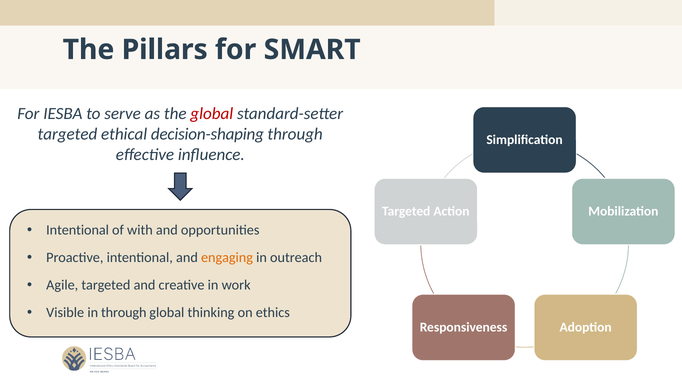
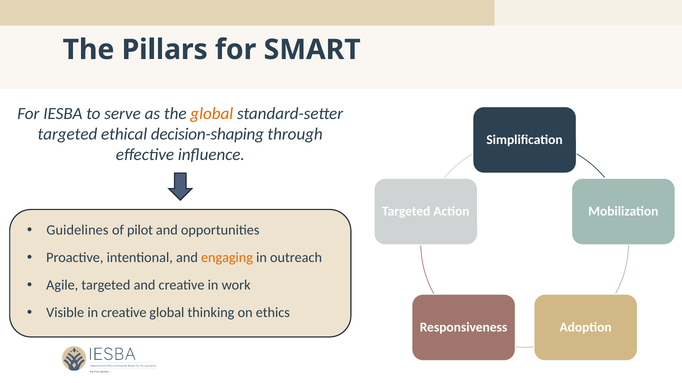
global colour: red -> orange (212, 114)
Intentional: Intentional -> Guidelines (77, 231)
with: with -> pilot (140, 231)
in through: through -> creative (124, 313)
